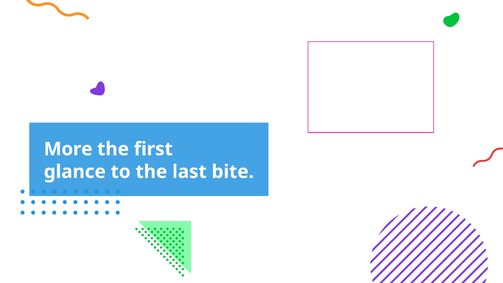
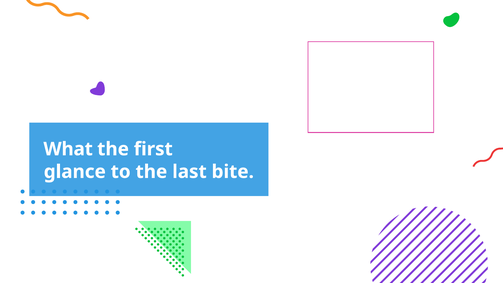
More: More -> What (68, 149)
